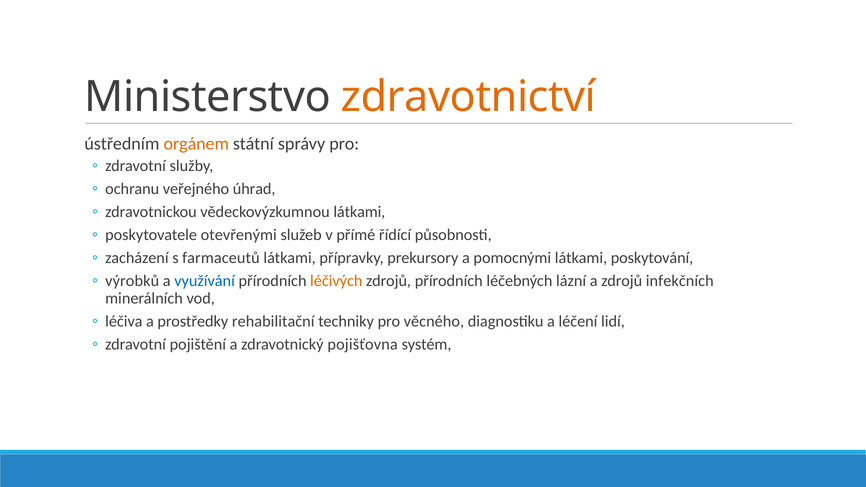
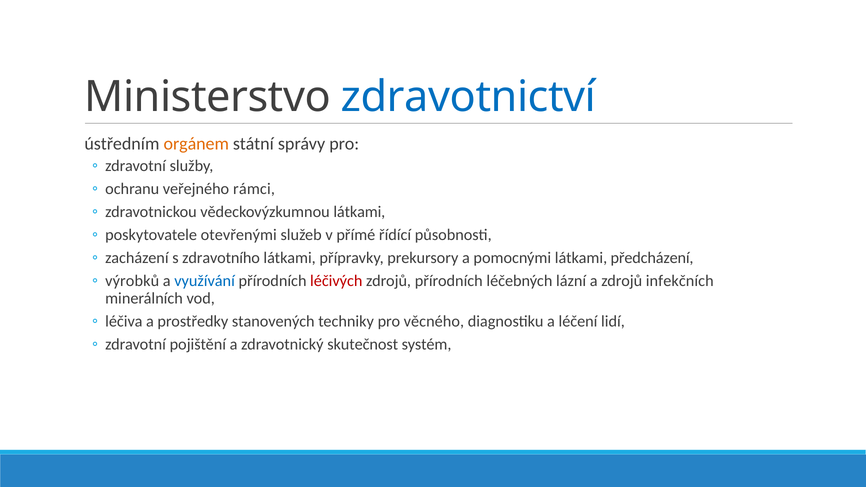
zdravotnictví colour: orange -> blue (468, 97)
úhrad: úhrad -> rámci (254, 189)
farmaceutů: farmaceutů -> zdravotního (221, 258)
poskytování: poskytování -> předcházení (652, 258)
léčivých colour: orange -> red (336, 281)
rehabilitační: rehabilitační -> stanovených (273, 321)
pojišťovna: pojišťovna -> skutečnost (363, 344)
